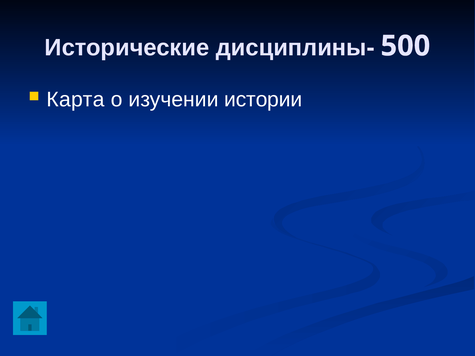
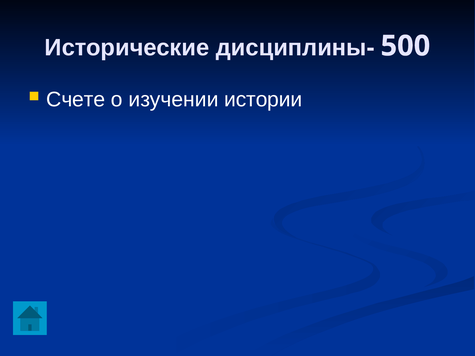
Карта: Карта -> Счете (76, 100)
